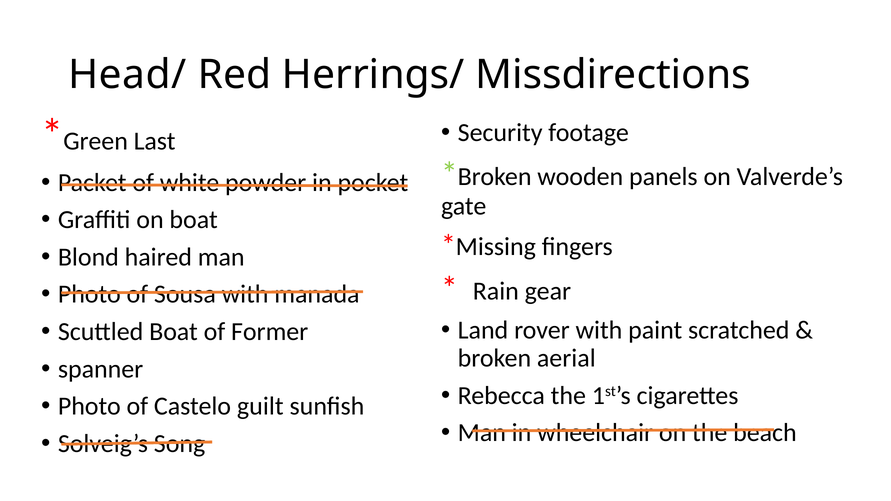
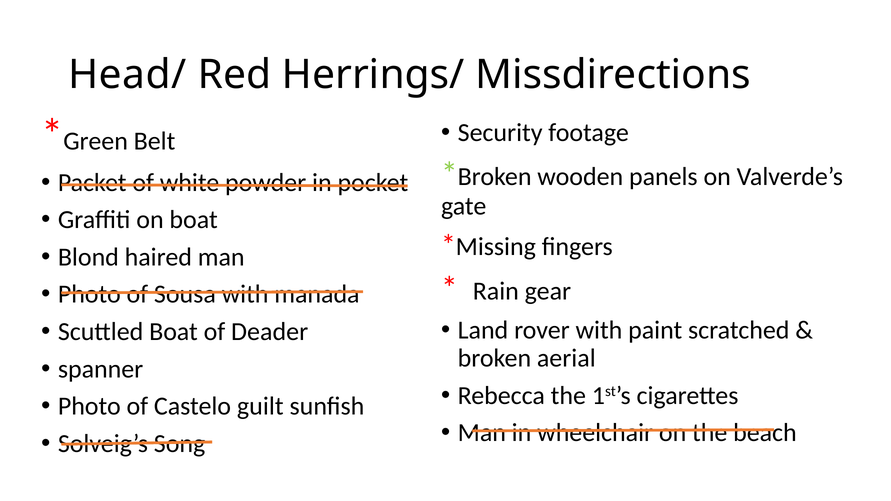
Last: Last -> Belt (155, 141)
Former: Former -> Deader (270, 332)
